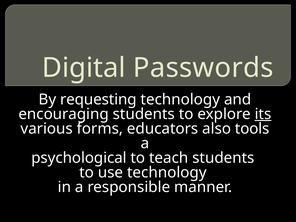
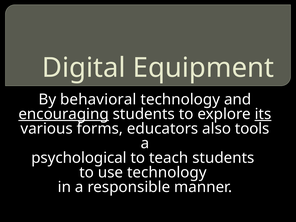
Passwords: Passwords -> Equipment (203, 68)
requesting: requesting -> behavioral (98, 99)
encouraging underline: none -> present (64, 114)
